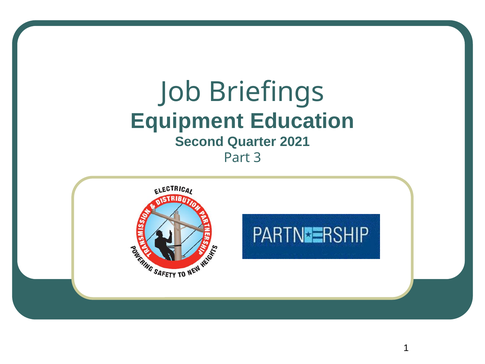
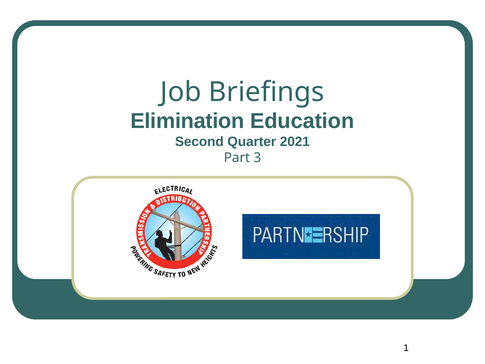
Equipment: Equipment -> Elimination (187, 121)
